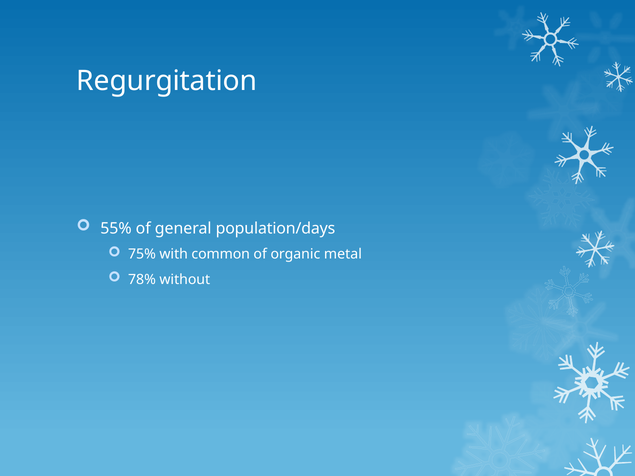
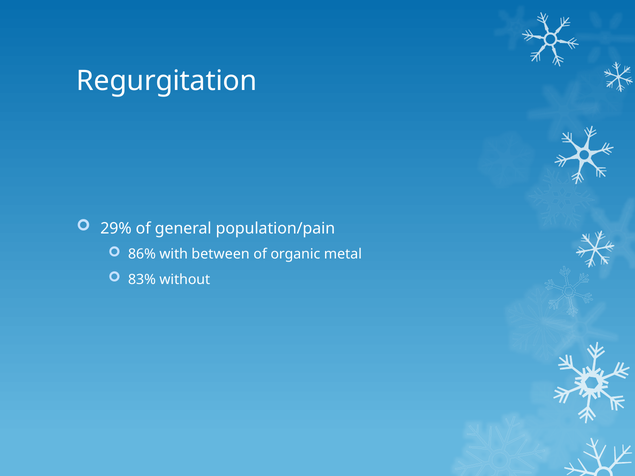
55%: 55% -> 29% (116, 228)
population/days: population/days -> population/pain (275, 228)
75%: 75% -> 86% (142, 254)
common: common -> between (221, 254)
78%: 78% -> 83% (142, 279)
